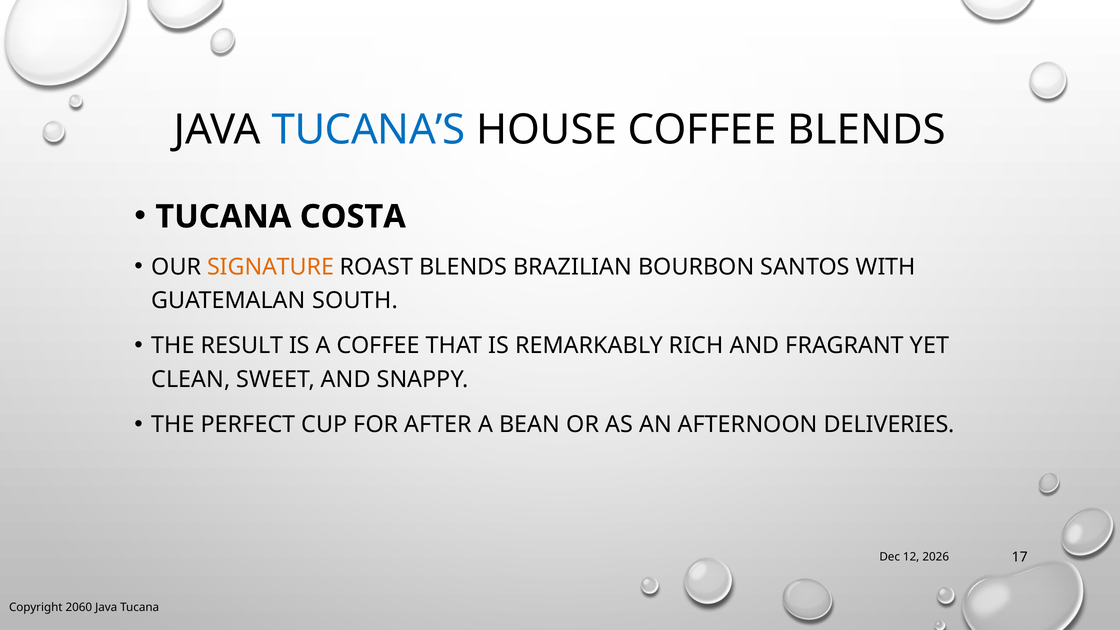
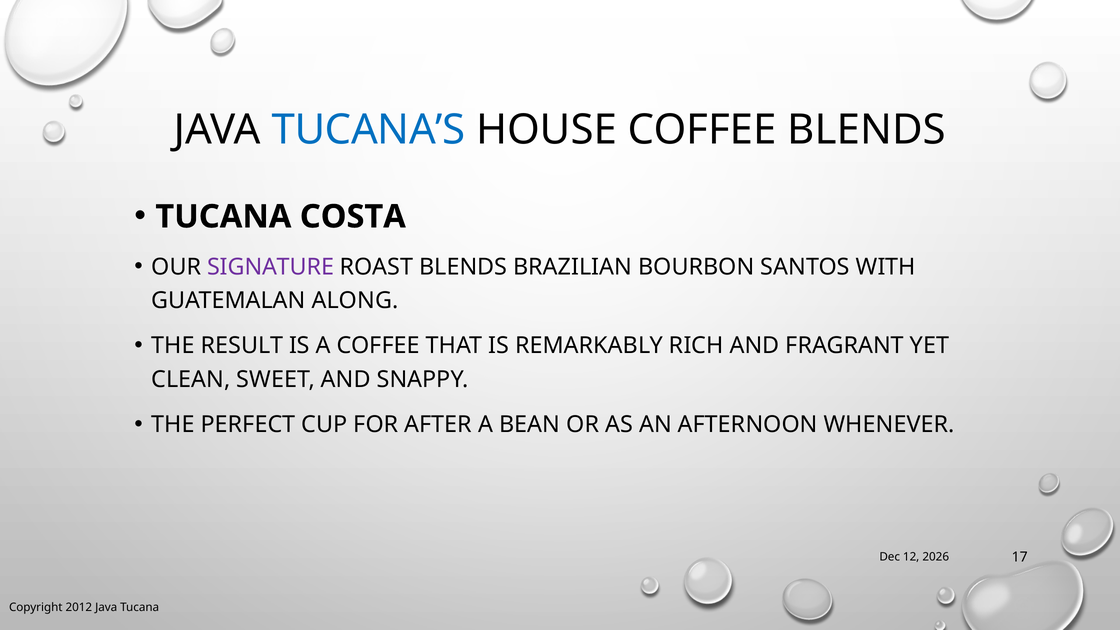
SIGNATURE colour: orange -> purple (271, 267)
SOUTH: SOUTH -> ALONG (355, 301)
DELIVERIES: DELIVERIES -> WHENEVER (889, 425)
2060: 2060 -> 2012 (79, 608)
